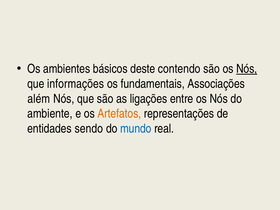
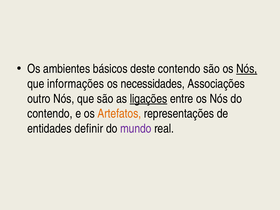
fundamentais: fundamentais -> necessidades (153, 84)
além: além -> outro (39, 99)
ligações underline: none -> present (149, 99)
ambiente: ambiente -> contendo (50, 114)
sendo: sendo -> definir (89, 129)
mundo colour: blue -> purple (136, 129)
